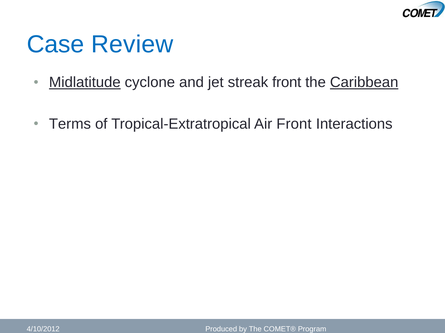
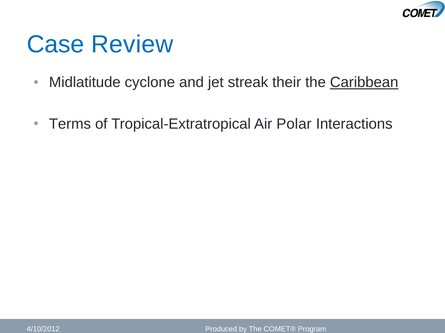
Midlatitude underline: present -> none (85, 83)
streak front: front -> their (287, 83)
Air Front: Front -> Polar (294, 124)
